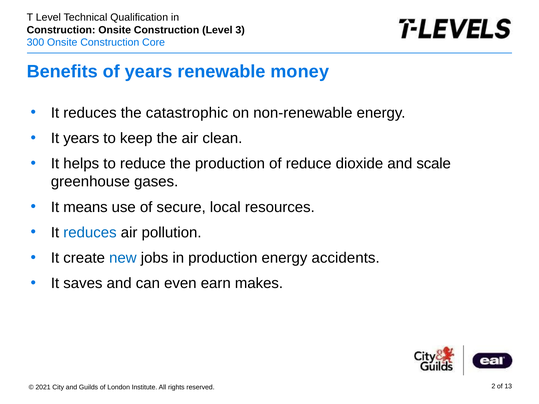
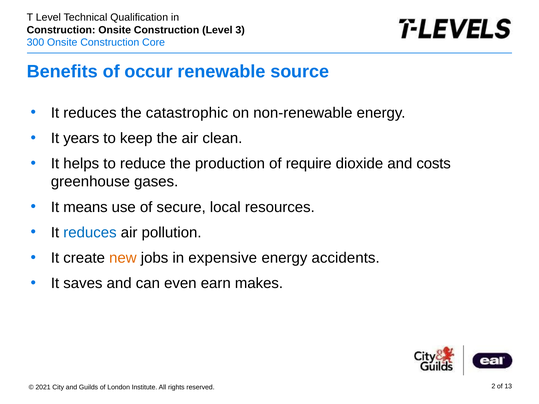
of years: years -> occur (149, 71)
money: money -> source (300, 71)
of reduce: reduce -> require (309, 164)
scale: scale -> costs (434, 164)
new colour: blue -> orange (123, 258)
in production: production -> expensive (223, 258)
